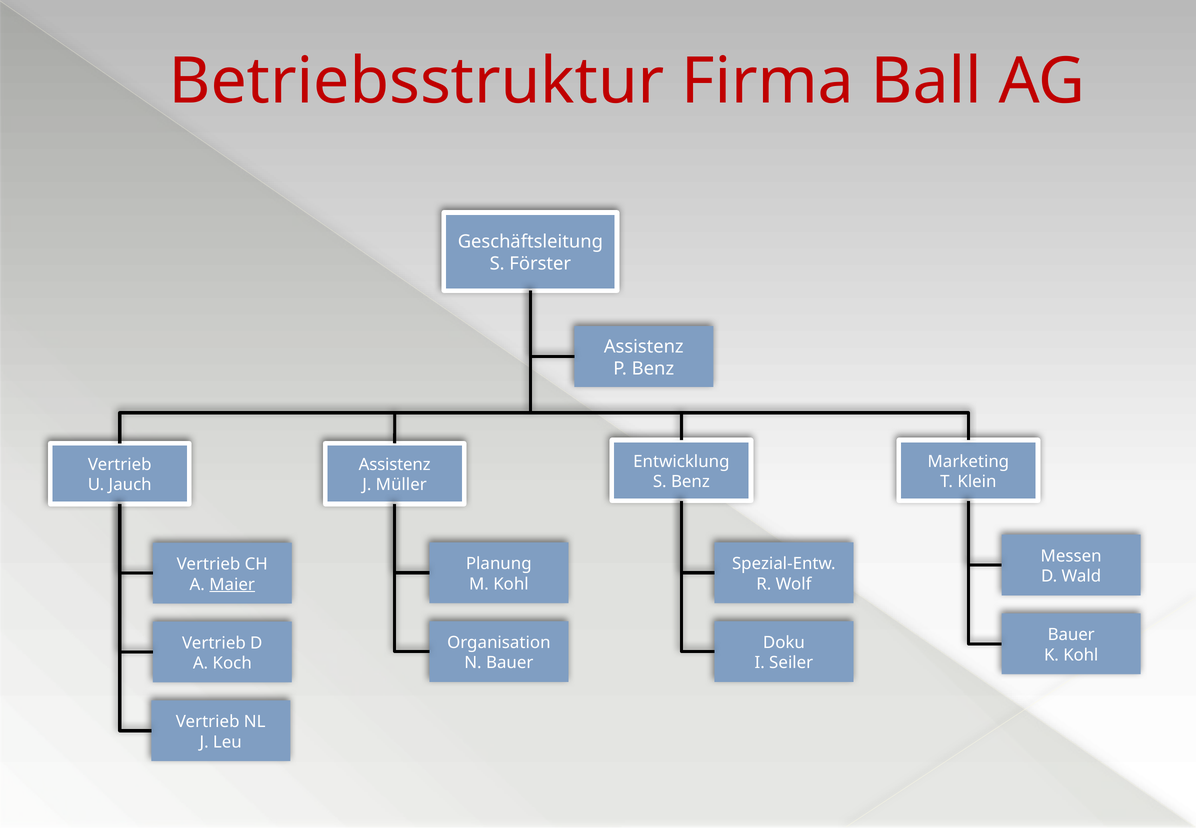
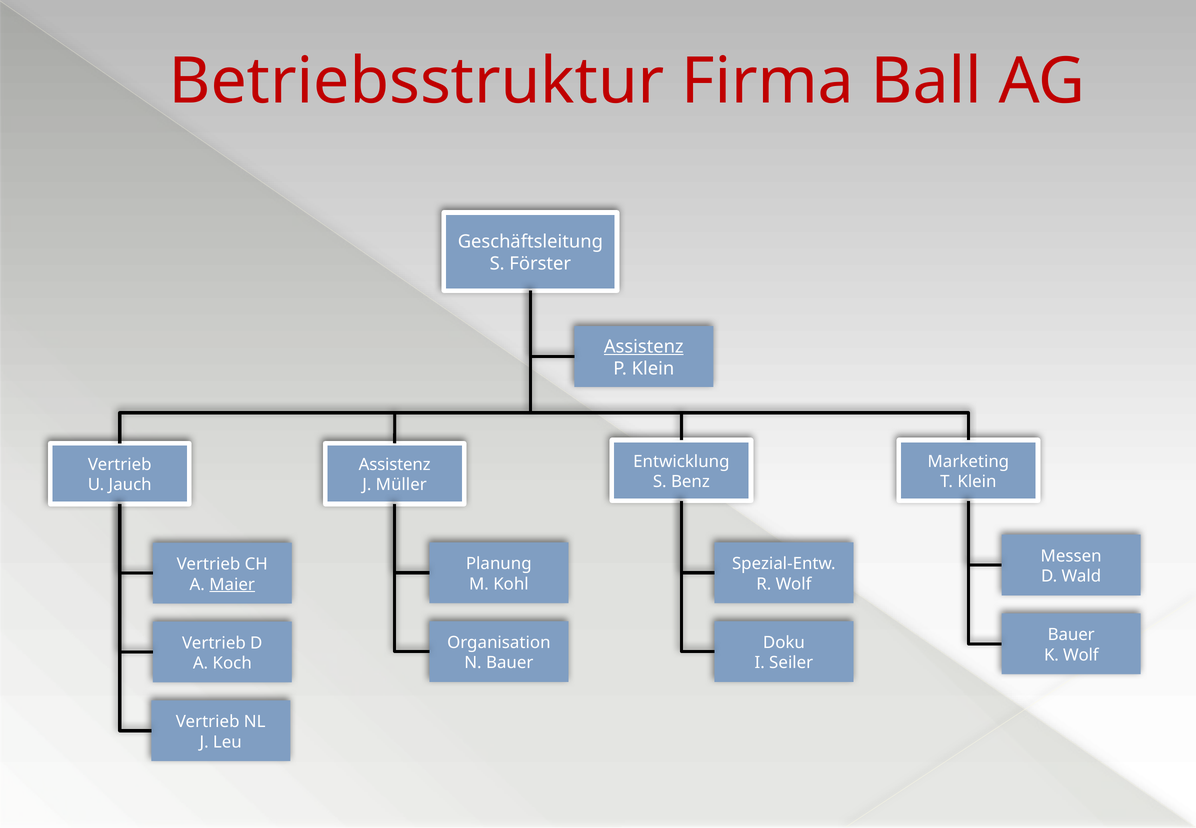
Assistenz underline: none -> present (644, 347)
P Benz: Benz -> Klein (653, 369)
K Kohl: Kohl -> Wolf (1081, 655)
